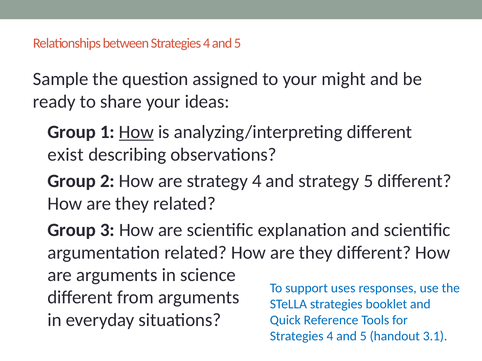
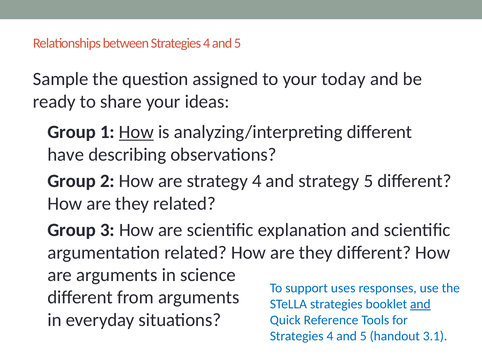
might: might -> today (344, 79)
exist: exist -> have (66, 155)
and underline: none -> present (420, 305)
